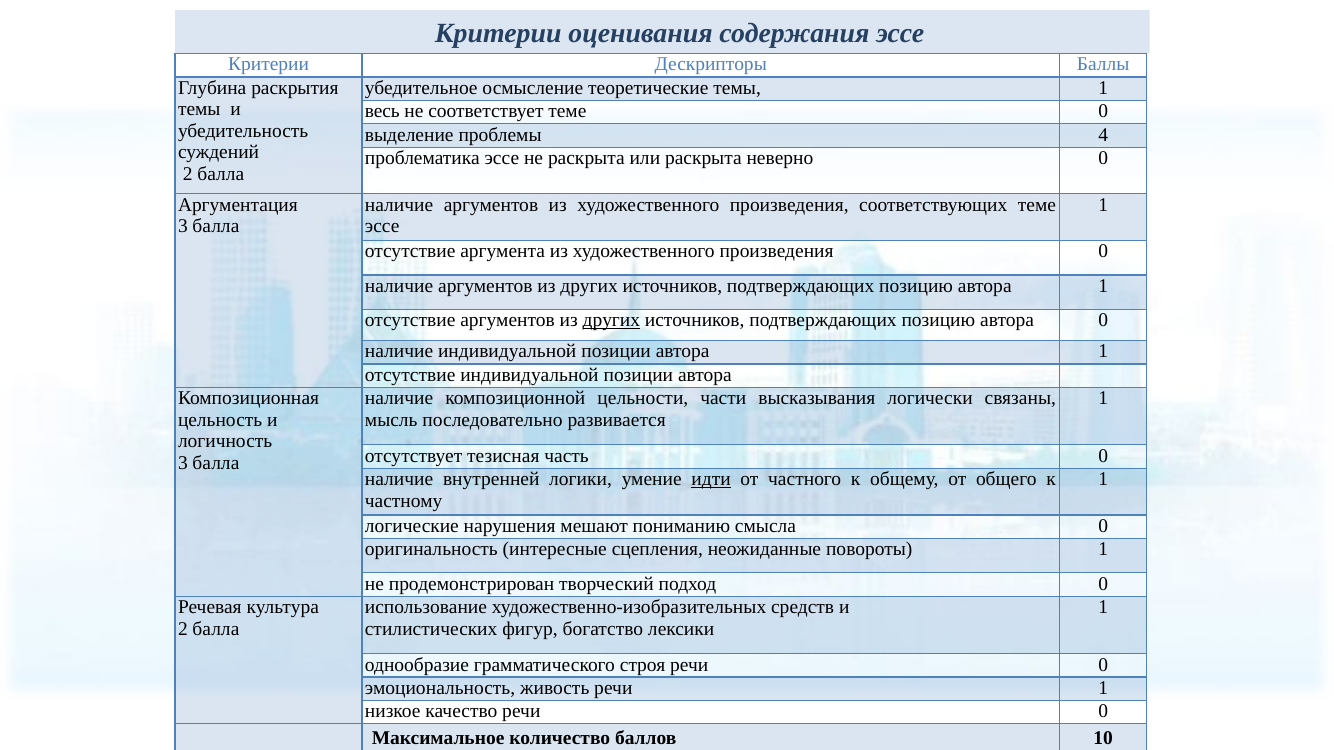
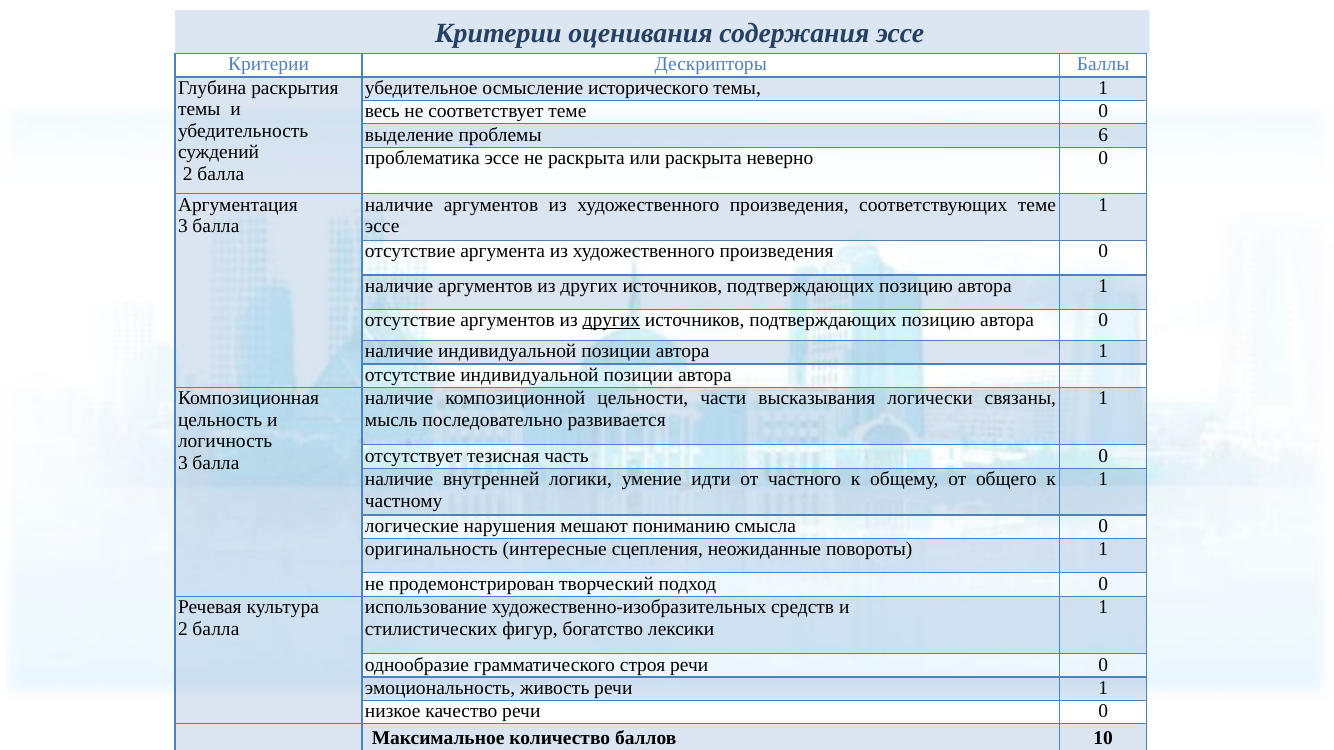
теоретические: теоретические -> исторического (648, 88)
4: 4 -> 6 (1103, 135)
идти underline: present -> none (711, 479)
